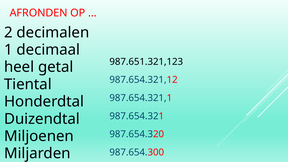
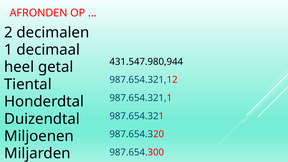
987.651.321,123: 987.651.321,123 -> 431.547.980,944 (146, 62)
